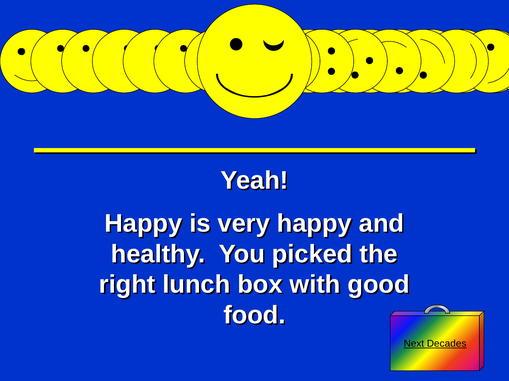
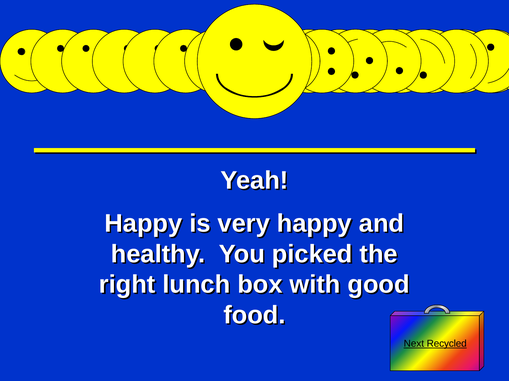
Decades: Decades -> Recycled (447, 344)
